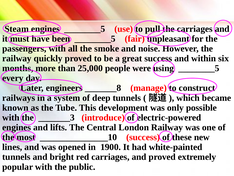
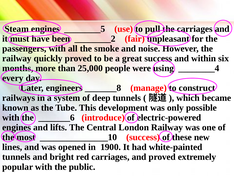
been ________5: ________5 -> ________2 (95, 39)
using ________5: ________5 -> ________4 (199, 68)
_______3: _______3 -> _______6 (57, 117)
